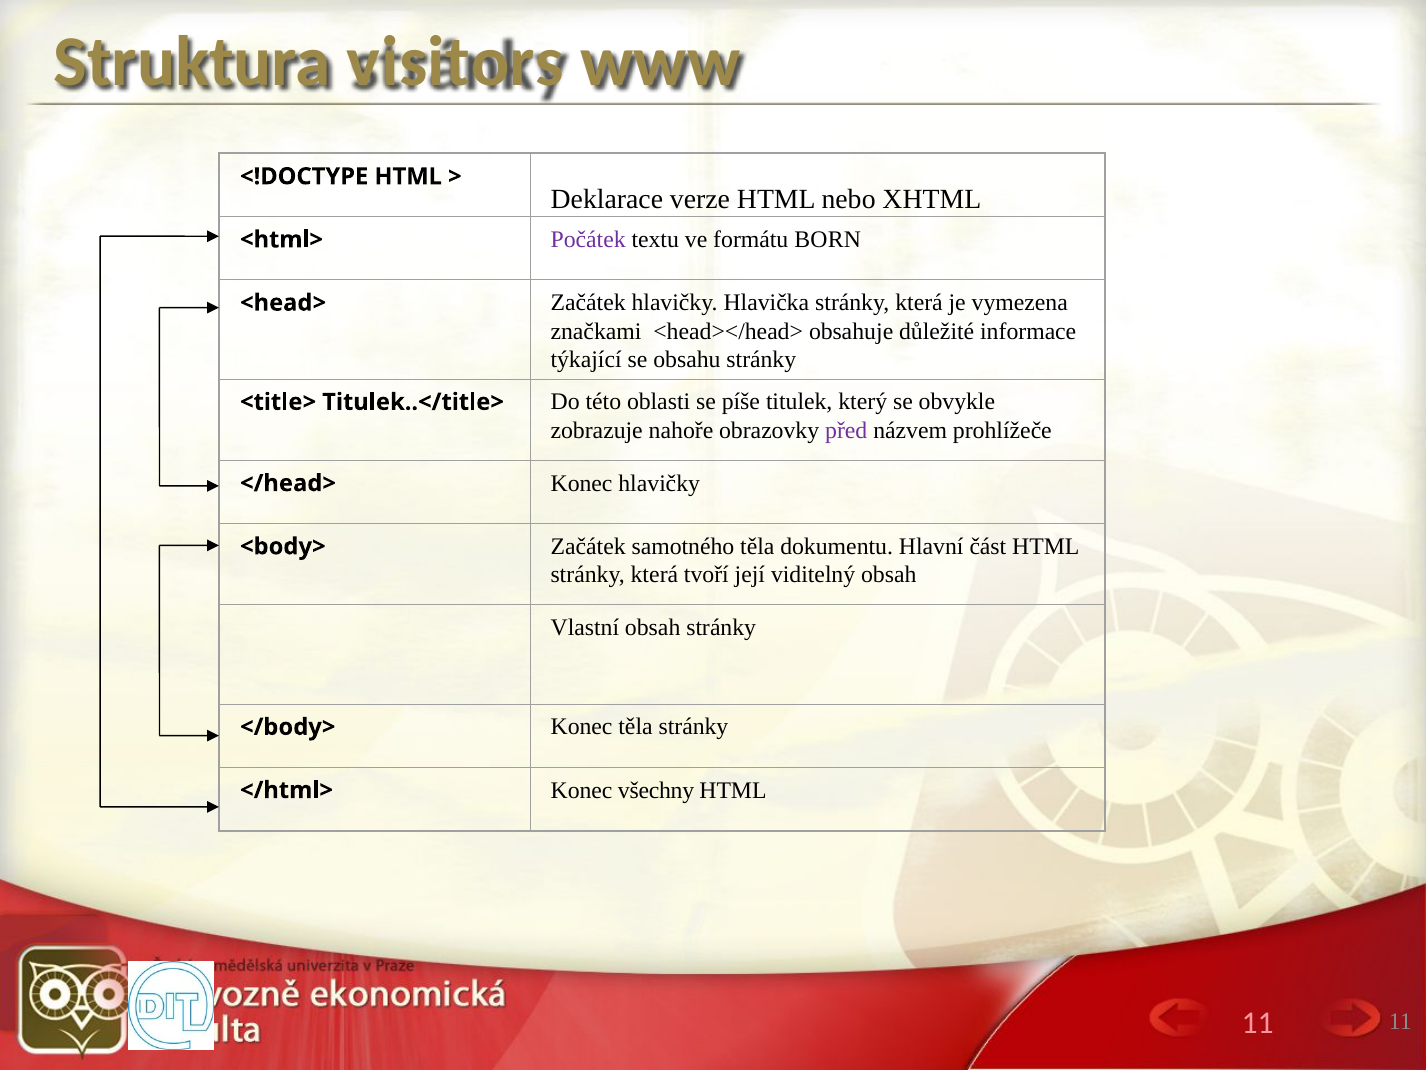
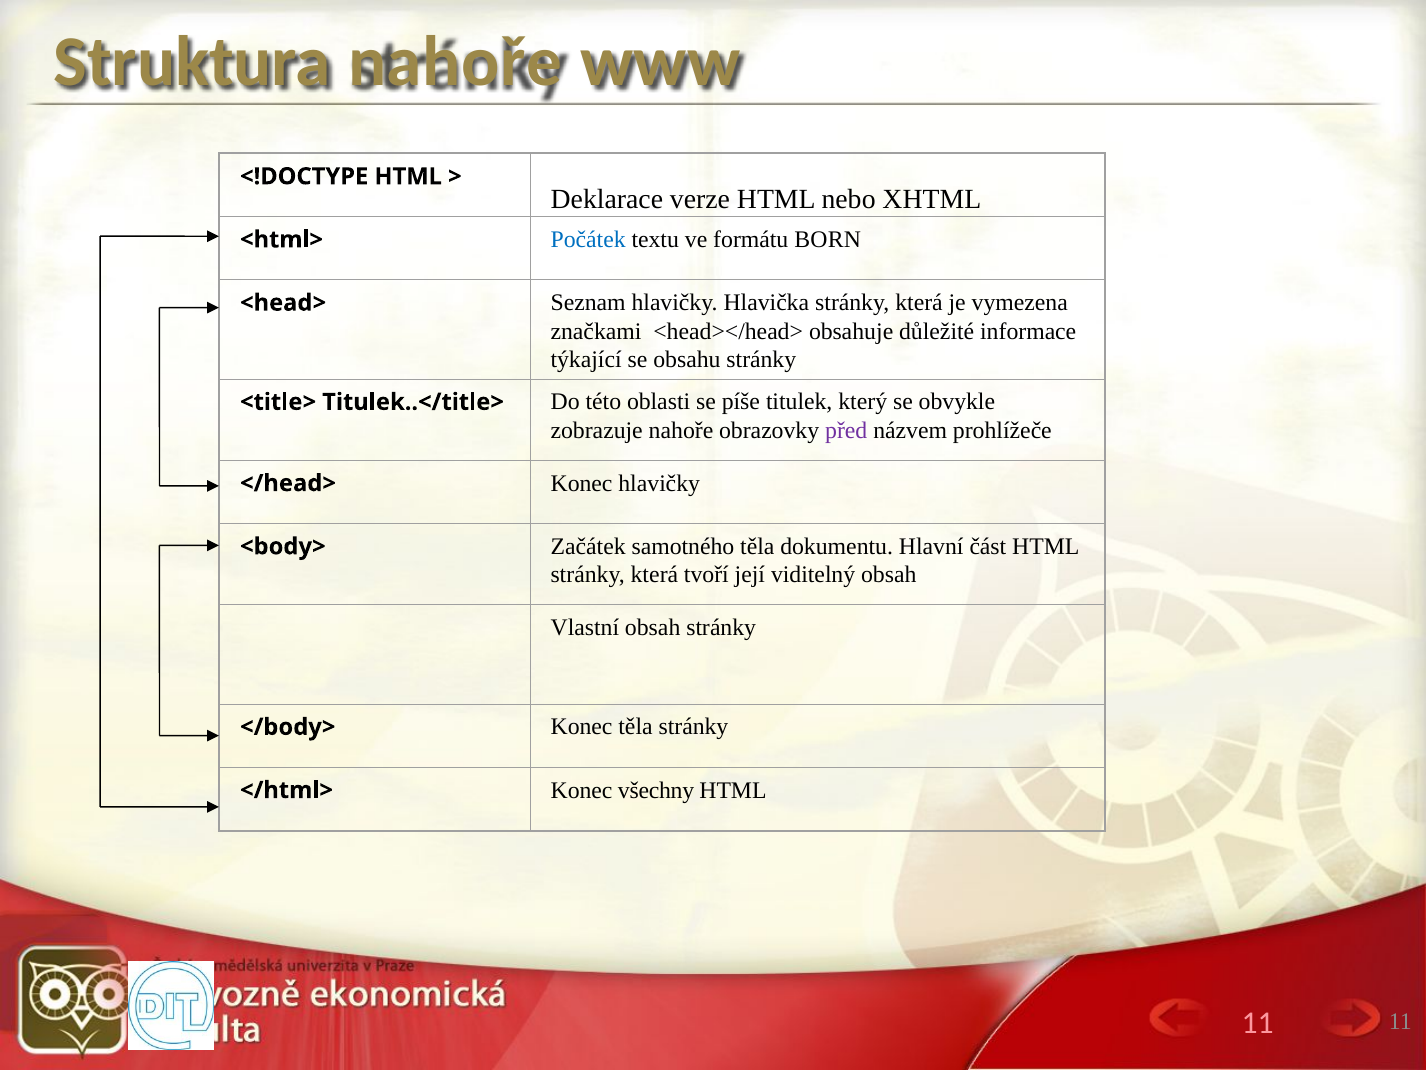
Struktura visitors: visitors -> nahoře (455, 62)
Počátek colour: purple -> blue (588, 240)
<head> Začátek: Začátek -> Seznam (588, 303)
